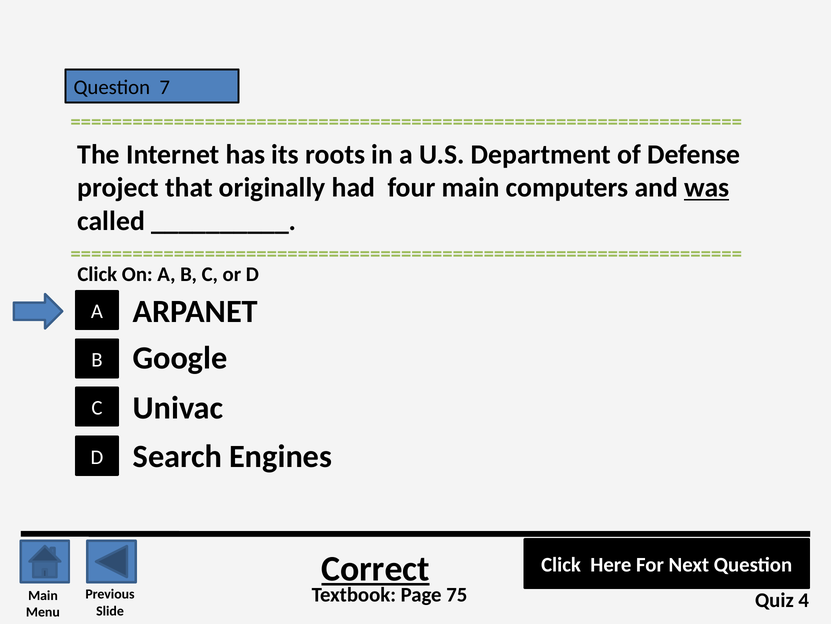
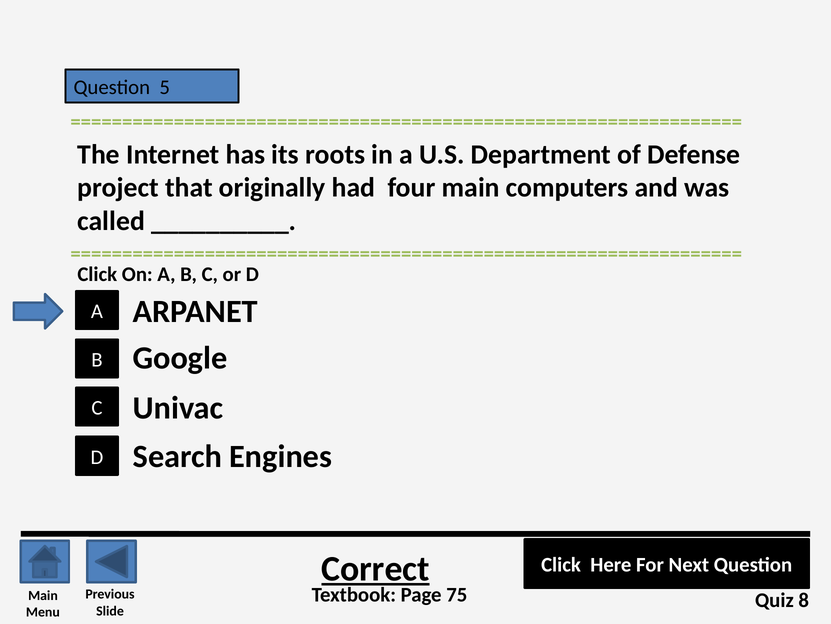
7: 7 -> 5 (165, 87)
was underline: present -> none (707, 187)
4: 4 -> 8 (804, 600)
